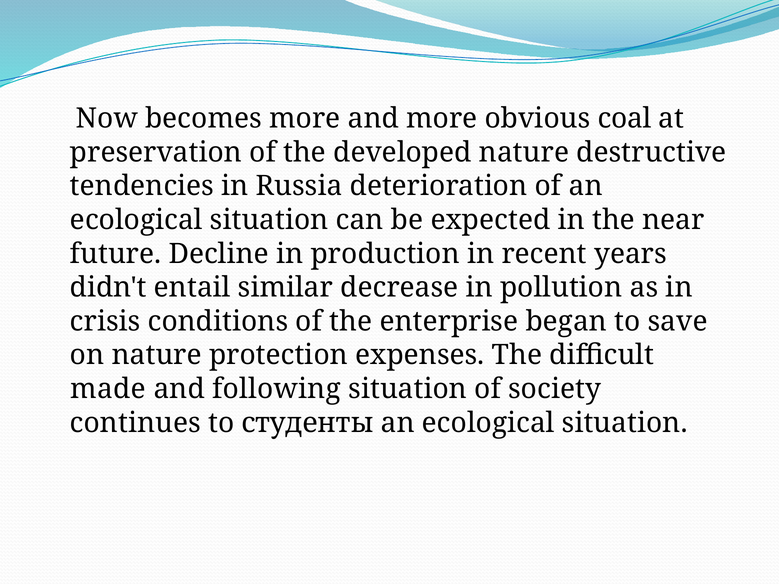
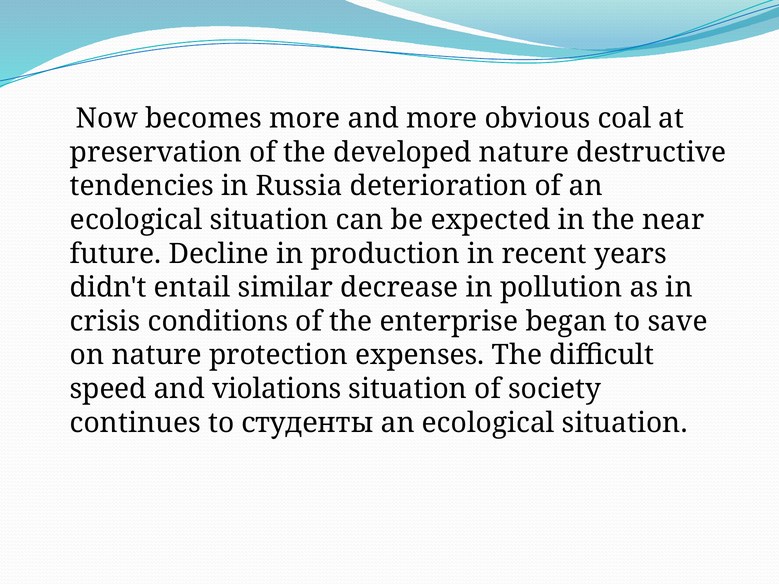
made: made -> speed (108, 389)
following: following -> violations (277, 389)
